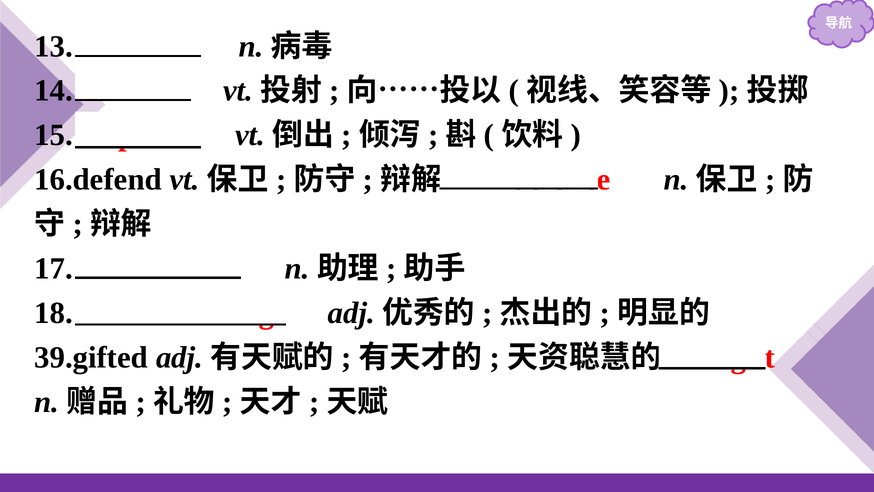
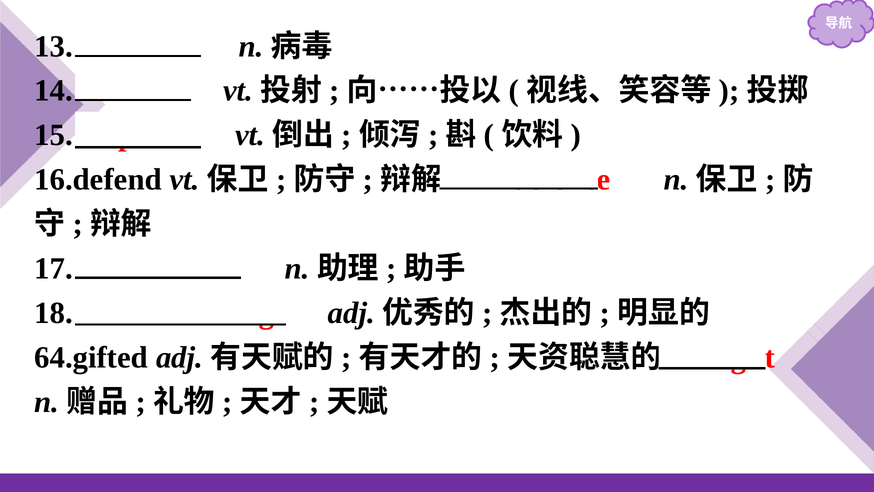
39.gifted: 39.gifted -> 64.gifted (91, 357)
